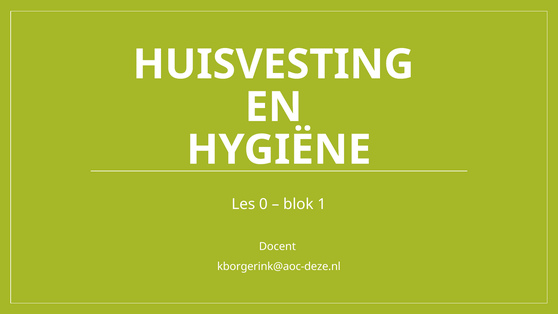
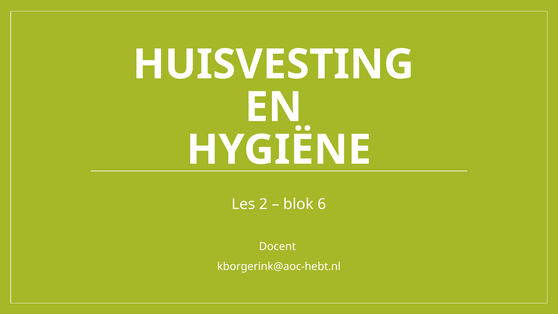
0: 0 -> 2 (263, 204)
1: 1 -> 6 (322, 204)
kborgerink@aoc-deze.nl: kborgerink@aoc-deze.nl -> kborgerink@aoc-hebt.nl (279, 266)
